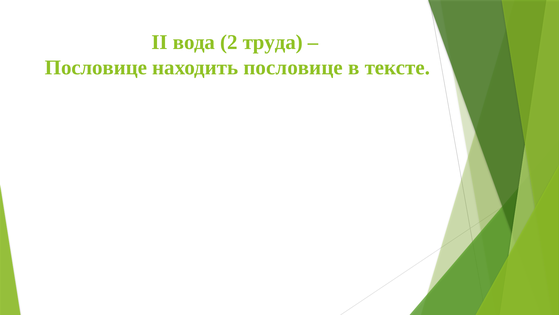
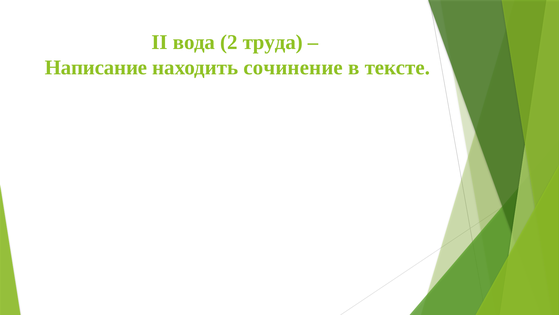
Пословице: Пословице -> Написание (96, 67)
находить пословице: пословице -> сочинение (293, 67)
